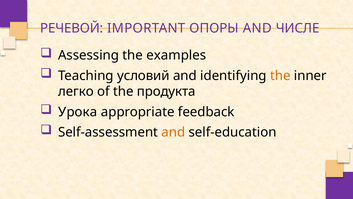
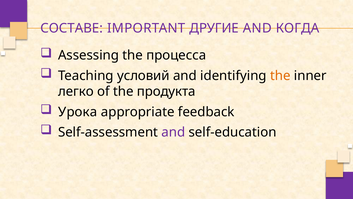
РЕЧЕВОЙ: РЕЧЕВОЙ -> СОСТАВЕ (72, 28)
ОПОРЫ: ОПОРЫ -> ДРУГИЕ (214, 28)
ЧИСЛЕ: ЧИСЛЕ -> КОГДА (298, 28)
examples: examples -> процесса (176, 55)
and colour: orange -> purple (173, 132)
